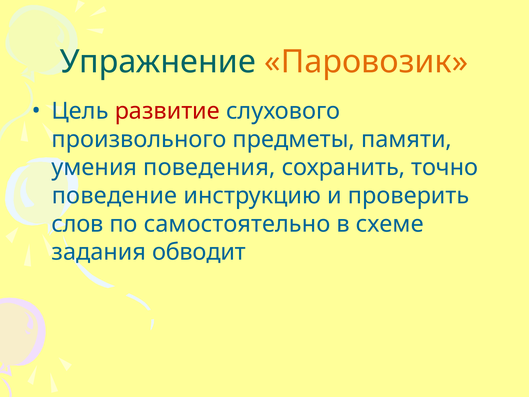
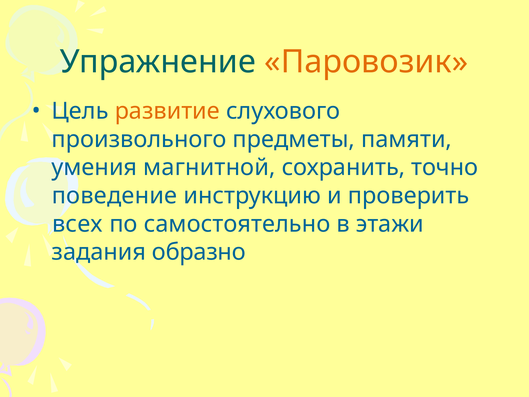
развитие colour: red -> orange (167, 111)
поведения: поведения -> магнитной (209, 167)
слов: слов -> всех (77, 224)
схеме: схеме -> этажи (390, 224)
обводит: обводит -> образно (199, 252)
